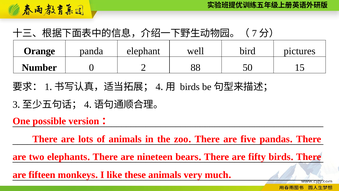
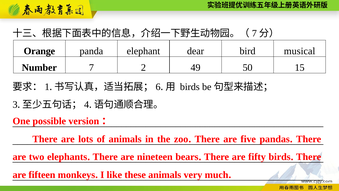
well: well -> dear (196, 51)
pictures: pictures -> musical (300, 51)
Number 0: 0 -> 7 (91, 68)
88: 88 -> 49 (196, 68)
4: 4 -> 6 (158, 87)
